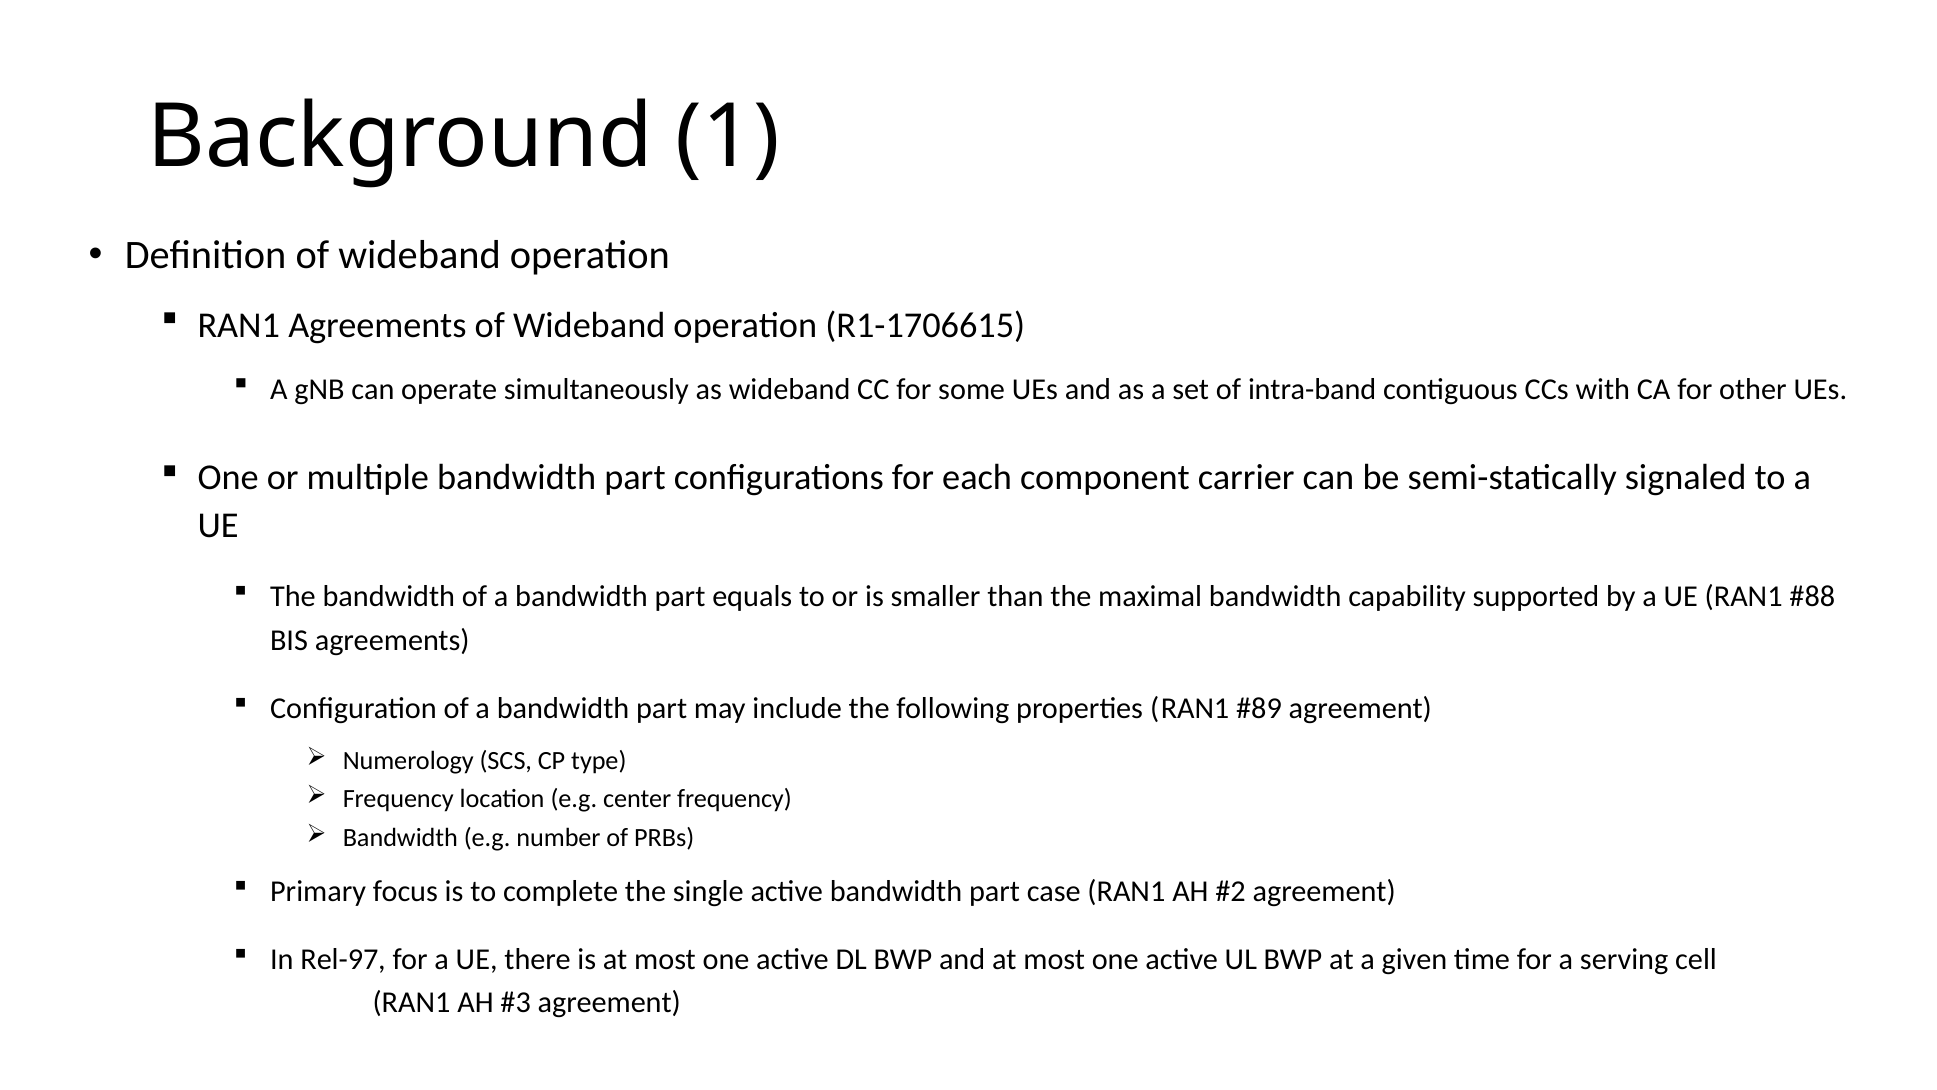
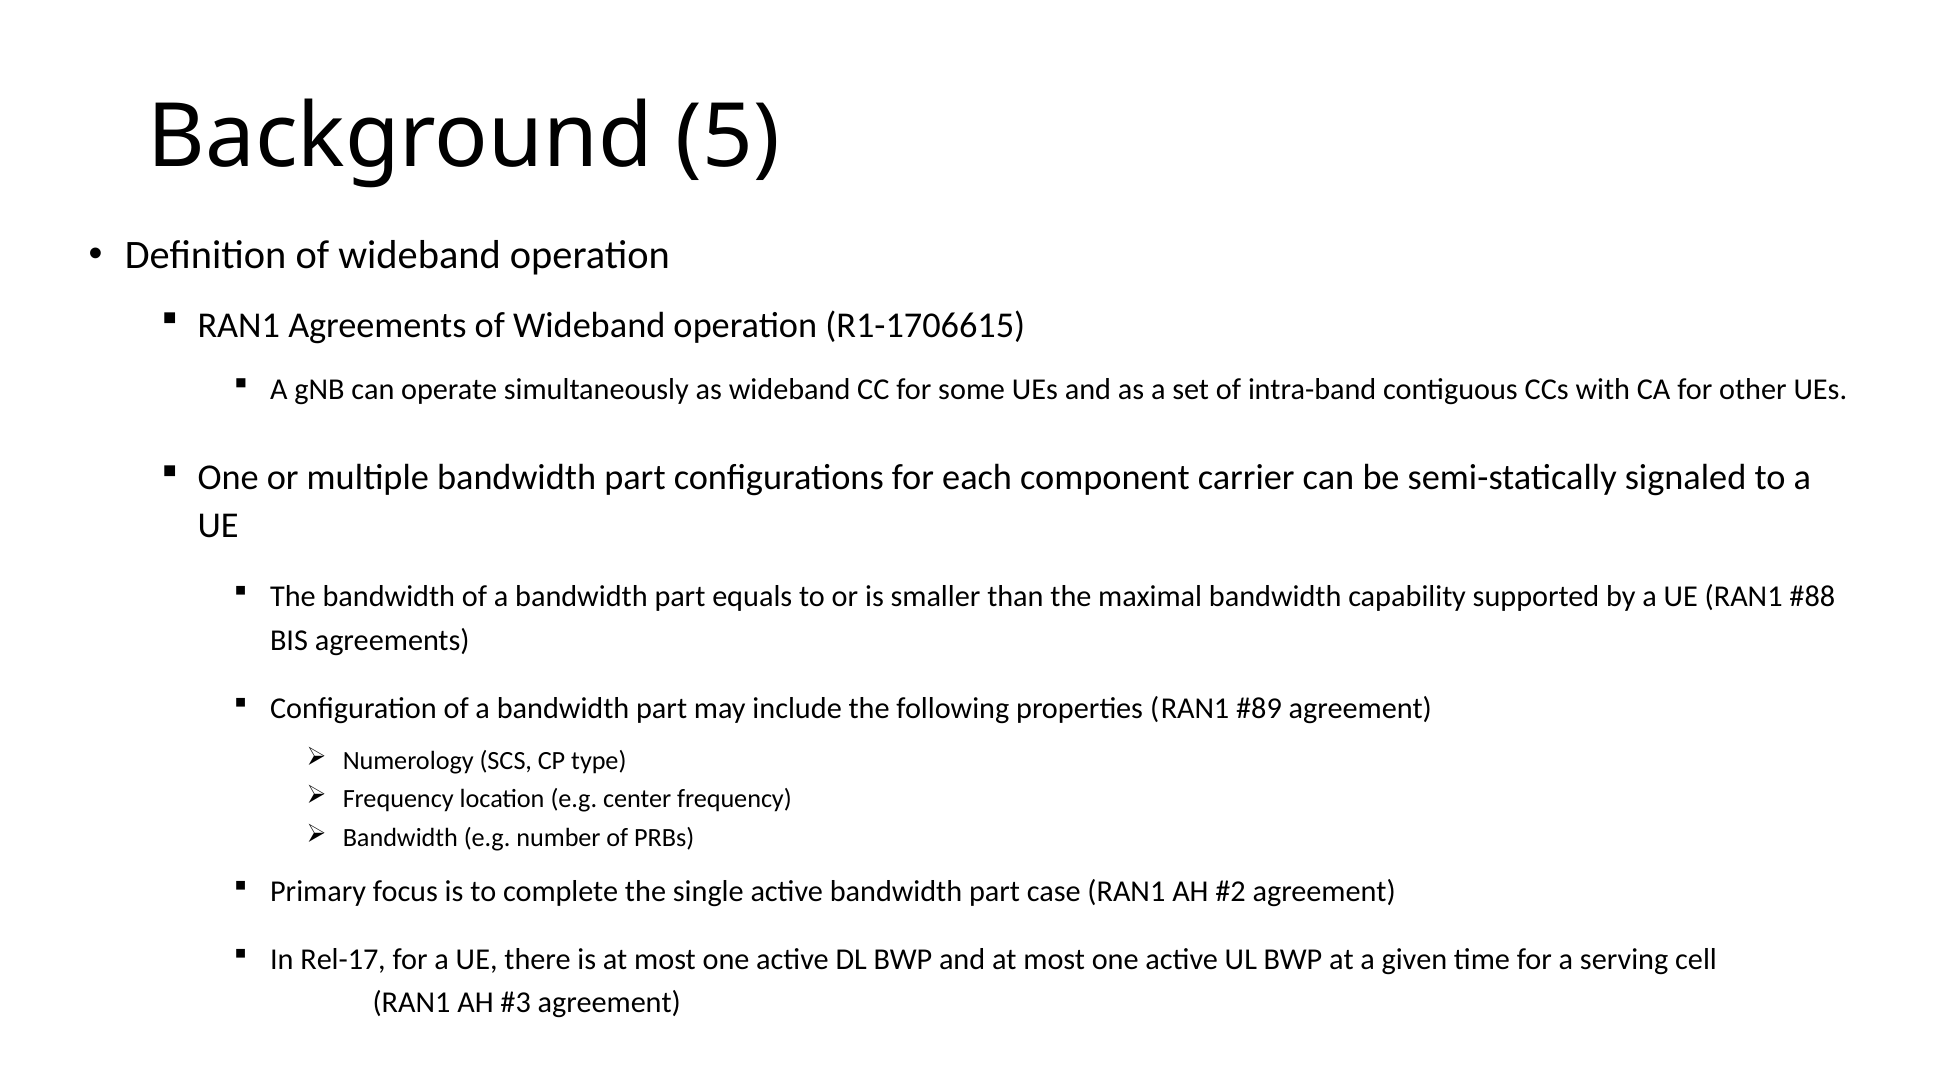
1: 1 -> 5 (728, 137)
Rel-97: Rel-97 -> Rel-17 (343, 959)
